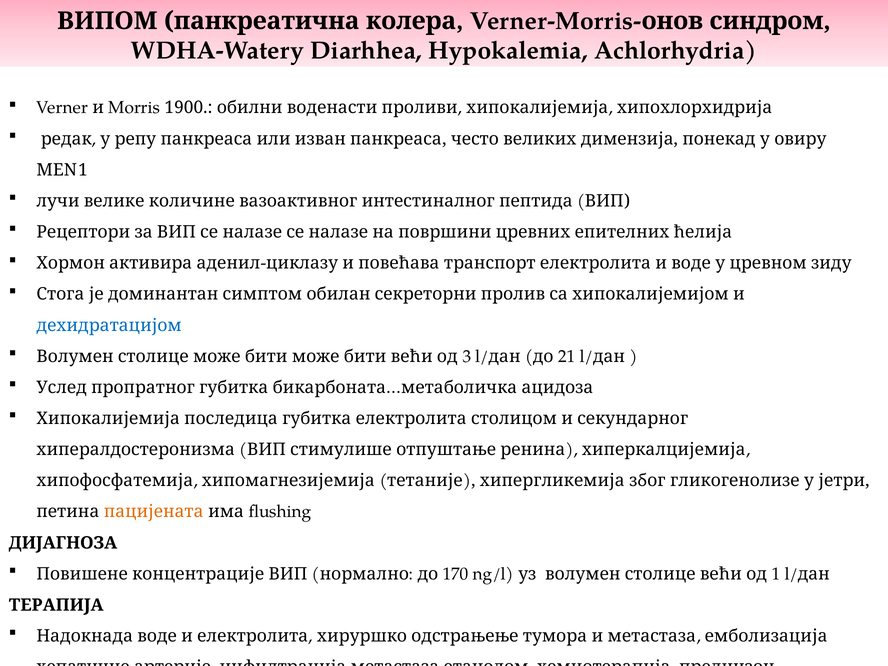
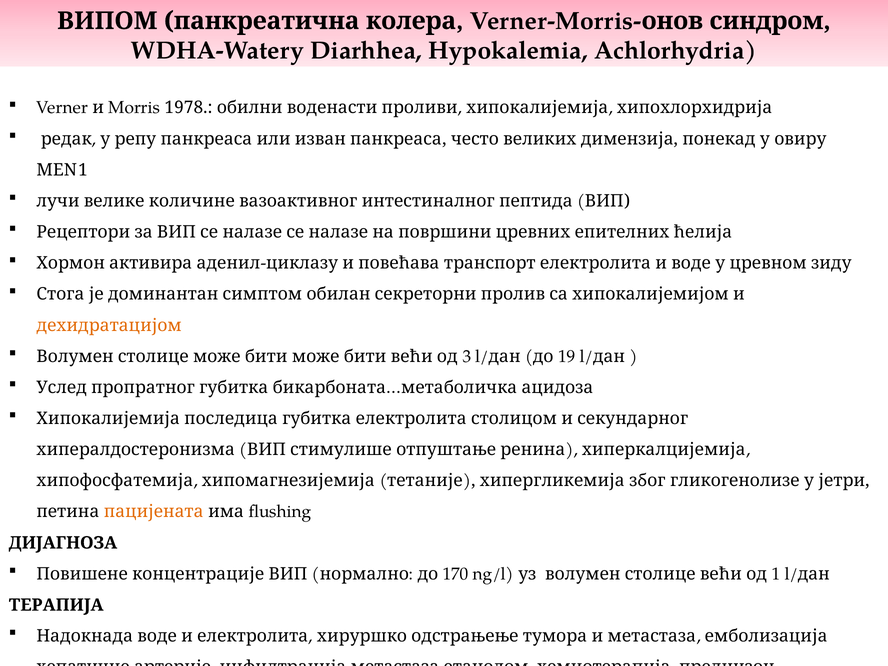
1900: 1900 -> 1978 (188, 108)
дехидратацијом colour: blue -> orange (109, 325)
21: 21 -> 19 (567, 356)
